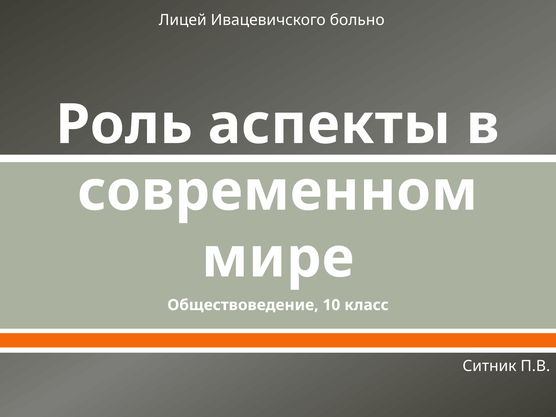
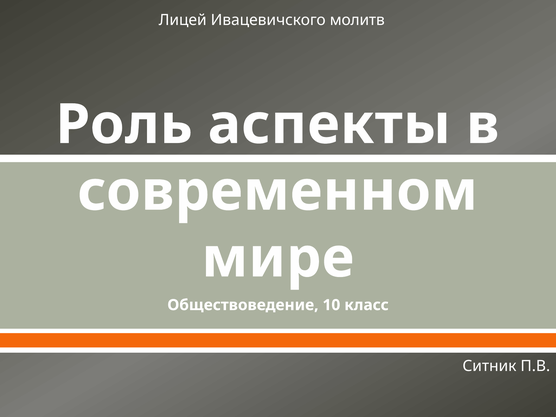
больно: больно -> молитв (357, 20)
